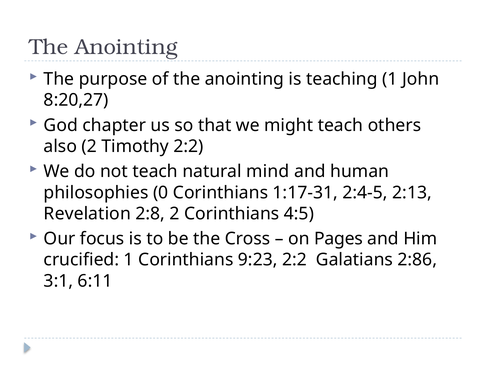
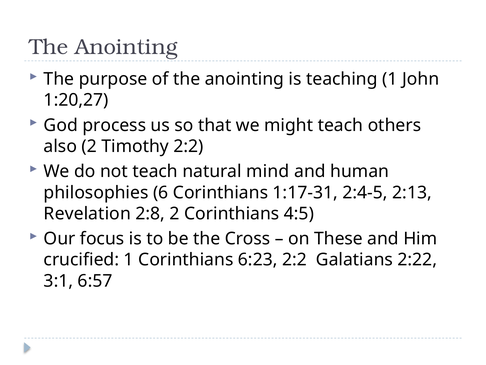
8:20,27: 8:20,27 -> 1:20,27 (76, 100)
chapter: chapter -> process (114, 125)
0: 0 -> 6 (161, 192)
Pages: Pages -> These (338, 238)
9:23: 9:23 -> 6:23 (258, 260)
2:86: 2:86 -> 2:22 (417, 260)
6:11: 6:11 -> 6:57 (95, 281)
